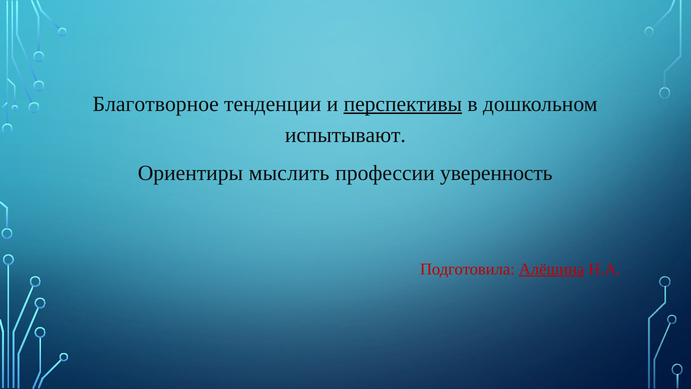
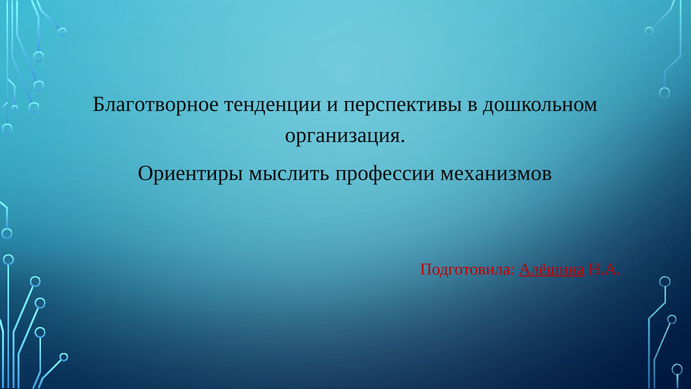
перспективы underline: present -> none (403, 104)
испытывают: испытывают -> организация (345, 135)
уверенность: уверенность -> механизмов (496, 173)
